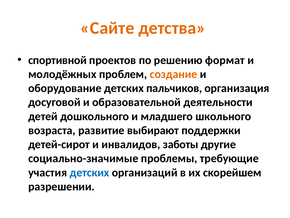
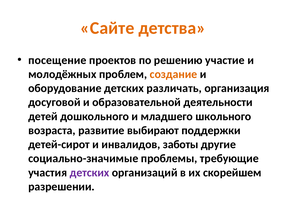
спортивной: спортивной -> посещение (57, 60)
формат: формат -> участие (225, 60)
пальчиков: пальчиков -> различать (174, 88)
детских colour: blue -> purple (89, 172)
